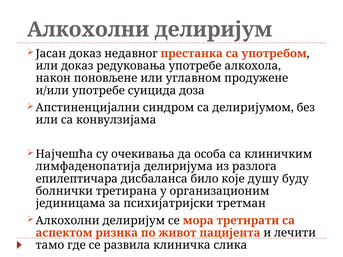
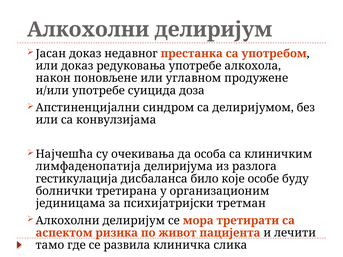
епилептичара: епилептичара -> гестикулација (77, 179)
душу: душу -> особе (263, 179)
